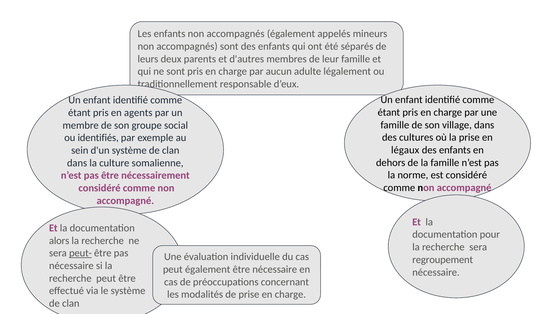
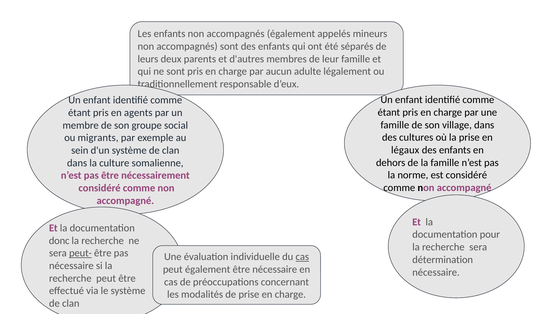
identifiés: identifiés -> migrants (98, 138)
alors: alors -> donc (59, 241)
cas underline: none -> present (302, 257)
regroupement: regroupement -> détermination (443, 260)
